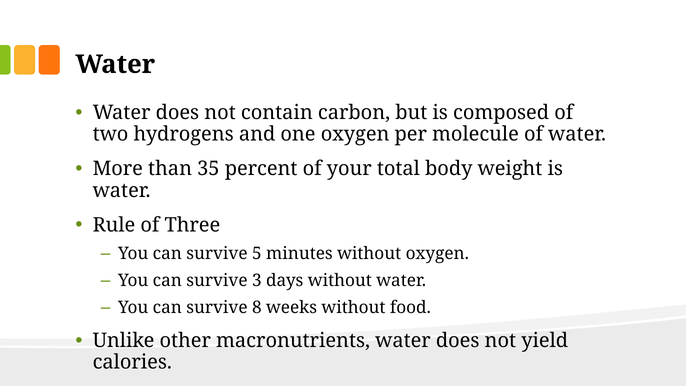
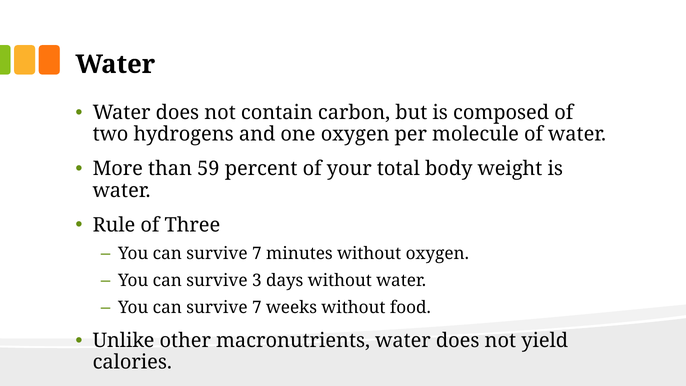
35: 35 -> 59 (208, 169)
5: 5 -> 7 (257, 254)
8: 8 -> 7 (257, 308)
